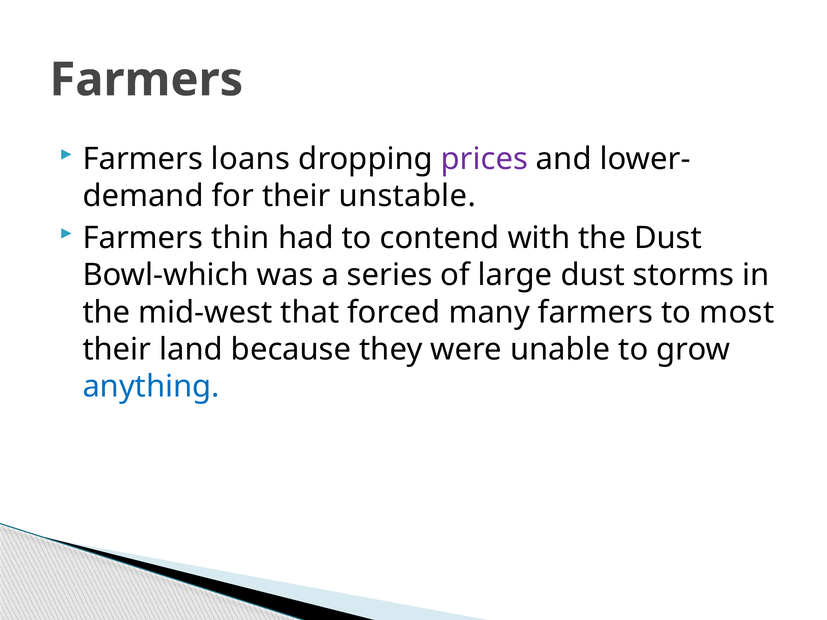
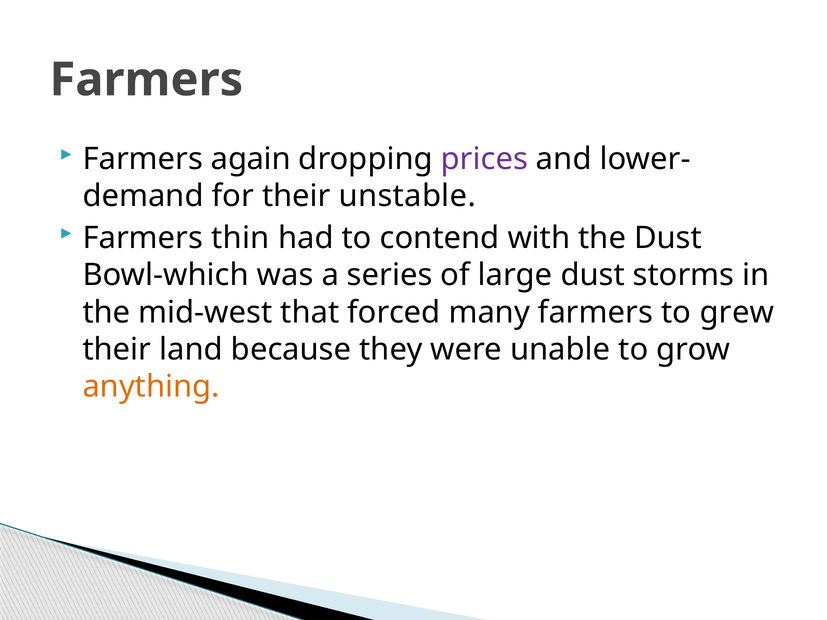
loans: loans -> again (251, 159)
most: most -> grew (737, 312)
anything colour: blue -> orange (151, 387)
